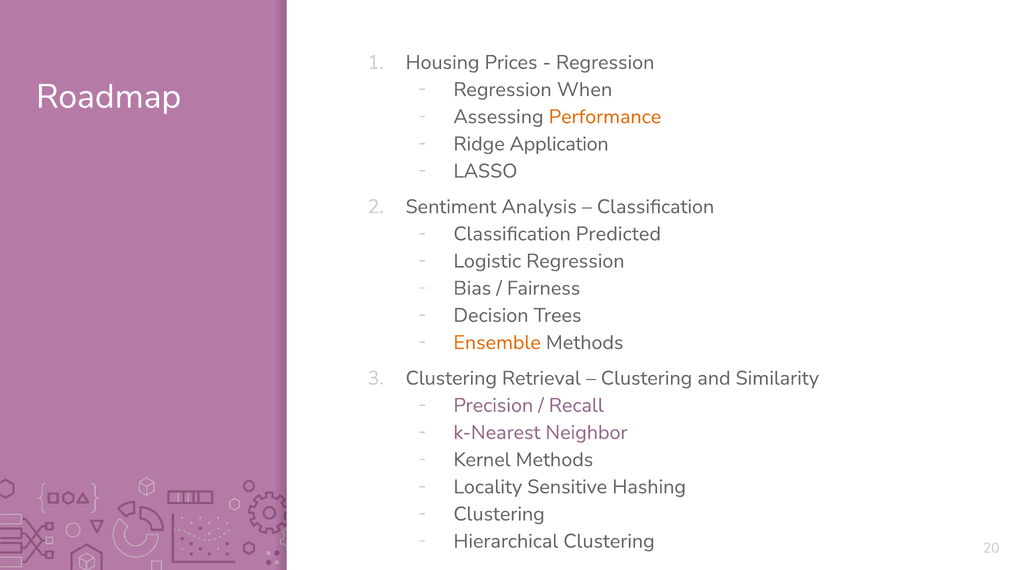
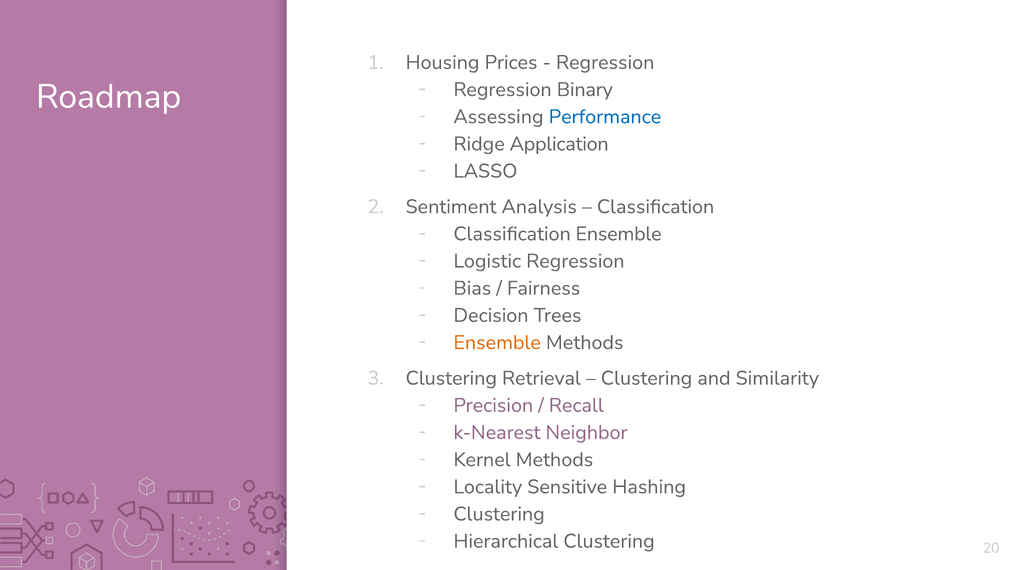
When: When -> Binary (585, 90)
Performance colour: orange -> blue (605, 117)
Classification Predicted: Predicted -> Ensemble (619, 234)
